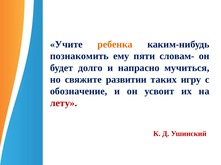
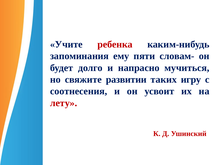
ребенка colour: orange -> red (115, 45)
познакомить: познакомить -> запоминания (79, 56)
обозначение: обозначение -> соотнесения (79, 92)
